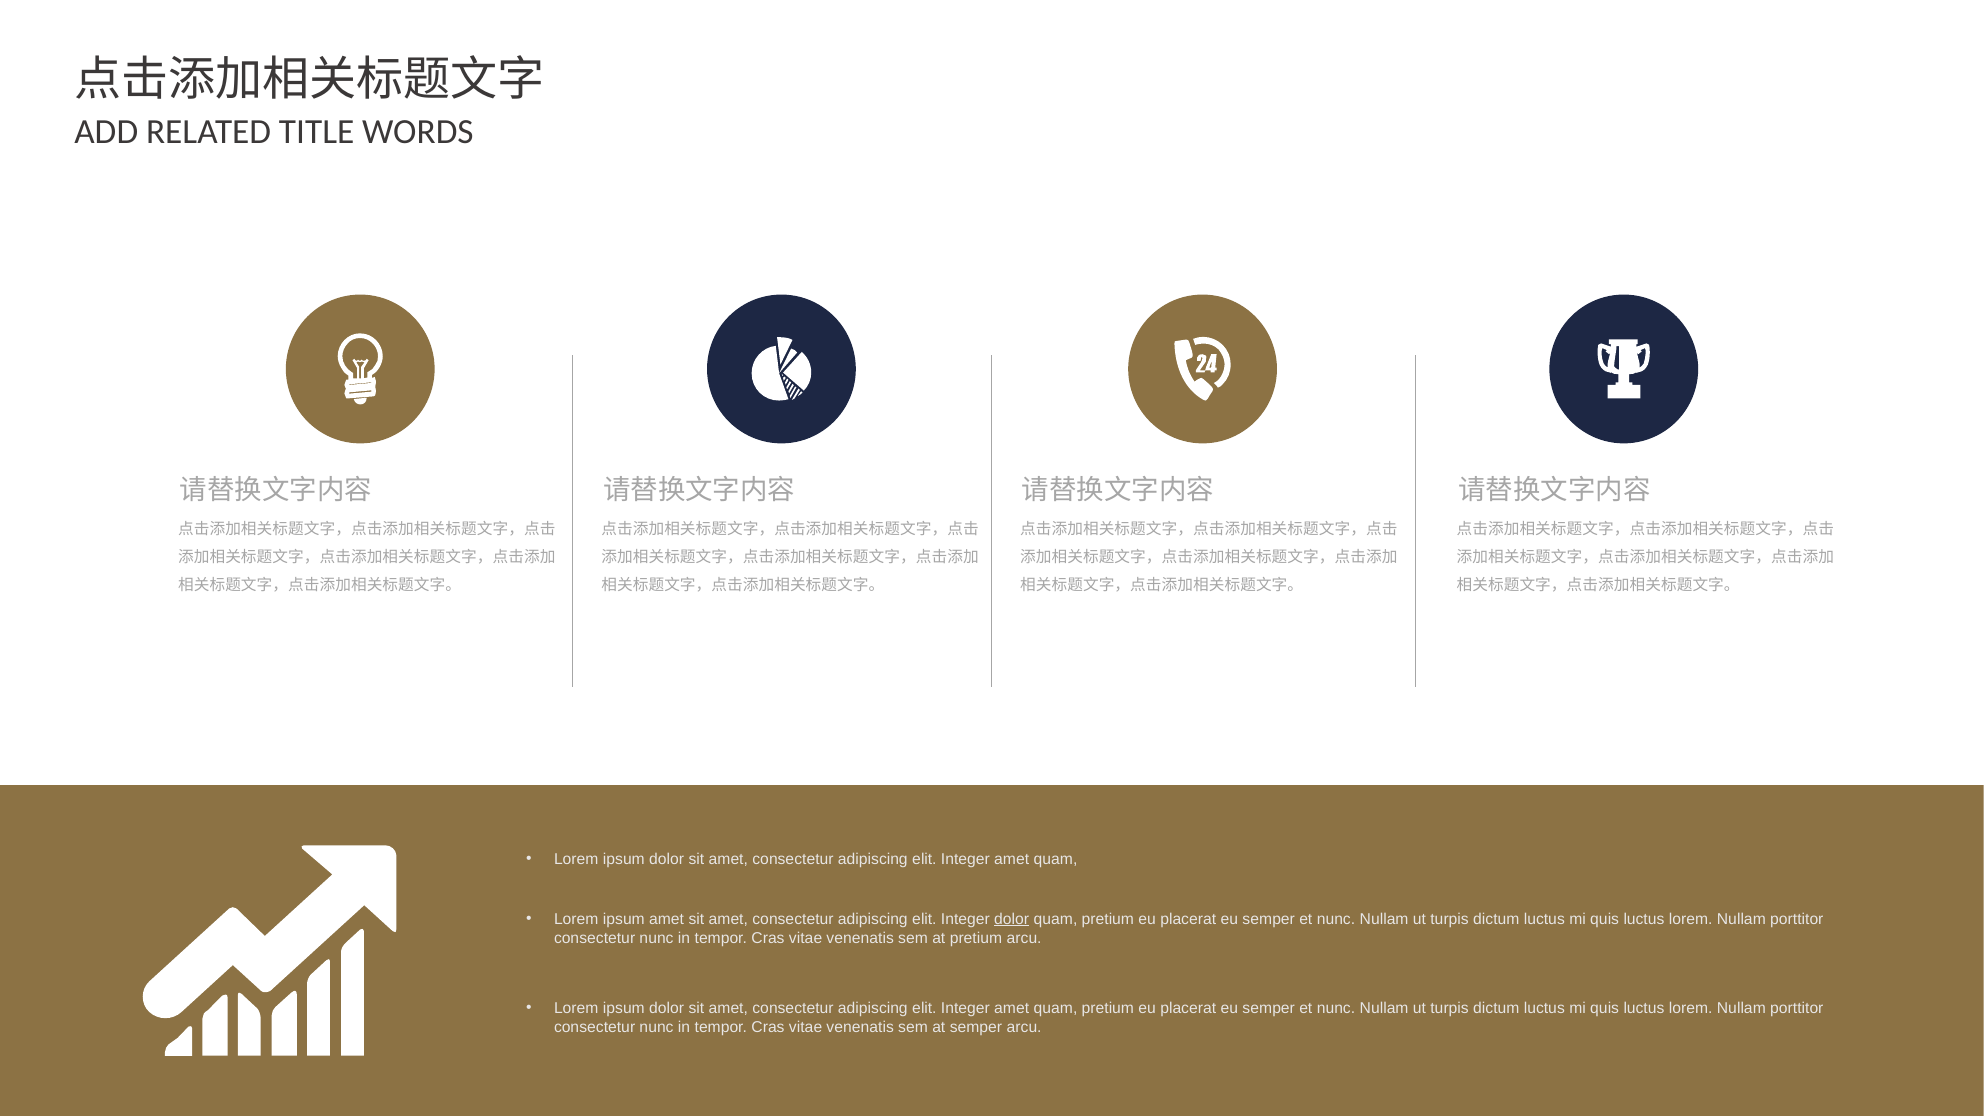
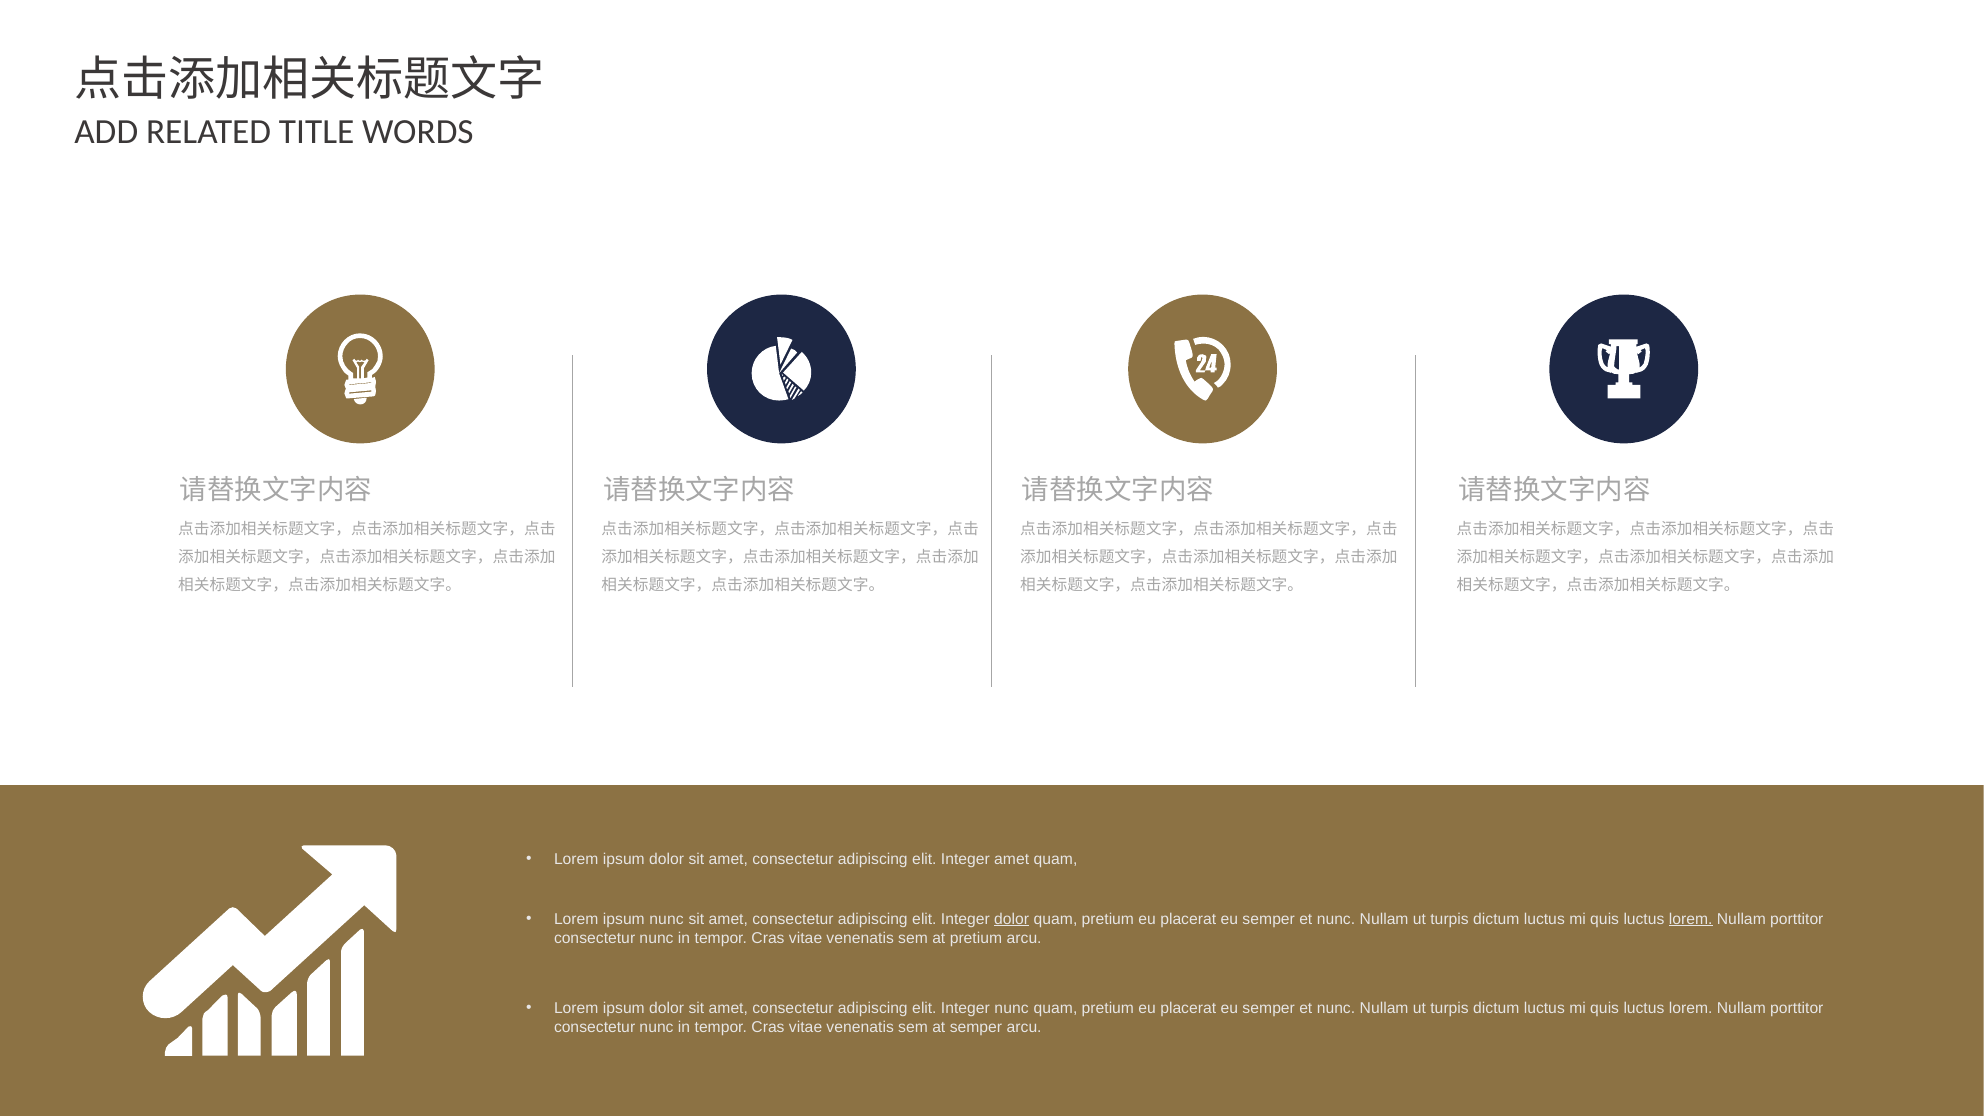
ipsum amet: amet -> nunc (667, 919)
lorem underline: none -> present (1691, 919)
amet: amet -> nunc (1012, 1008)
